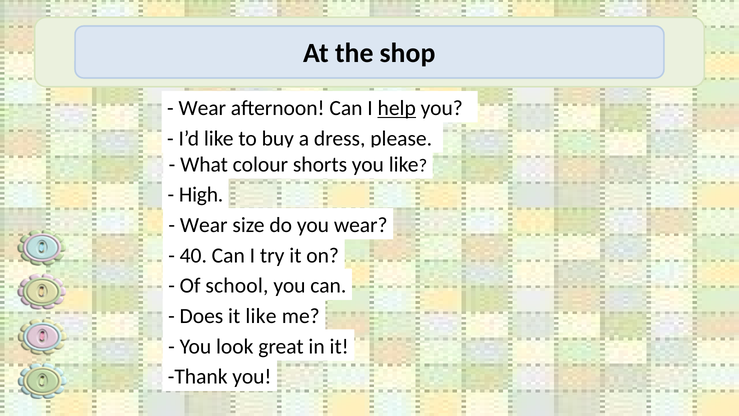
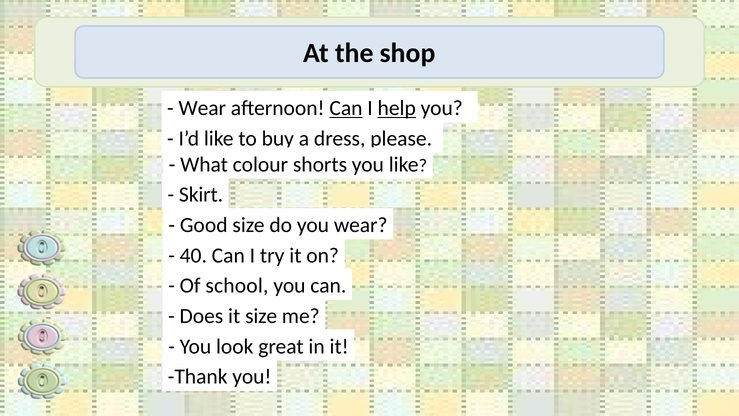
Can underline: none -> present (346, 108)
High: High -> Skirt (201, 195)
Wear: Wear -> Good (204, 225)
it like: like -> size (261, 316)
